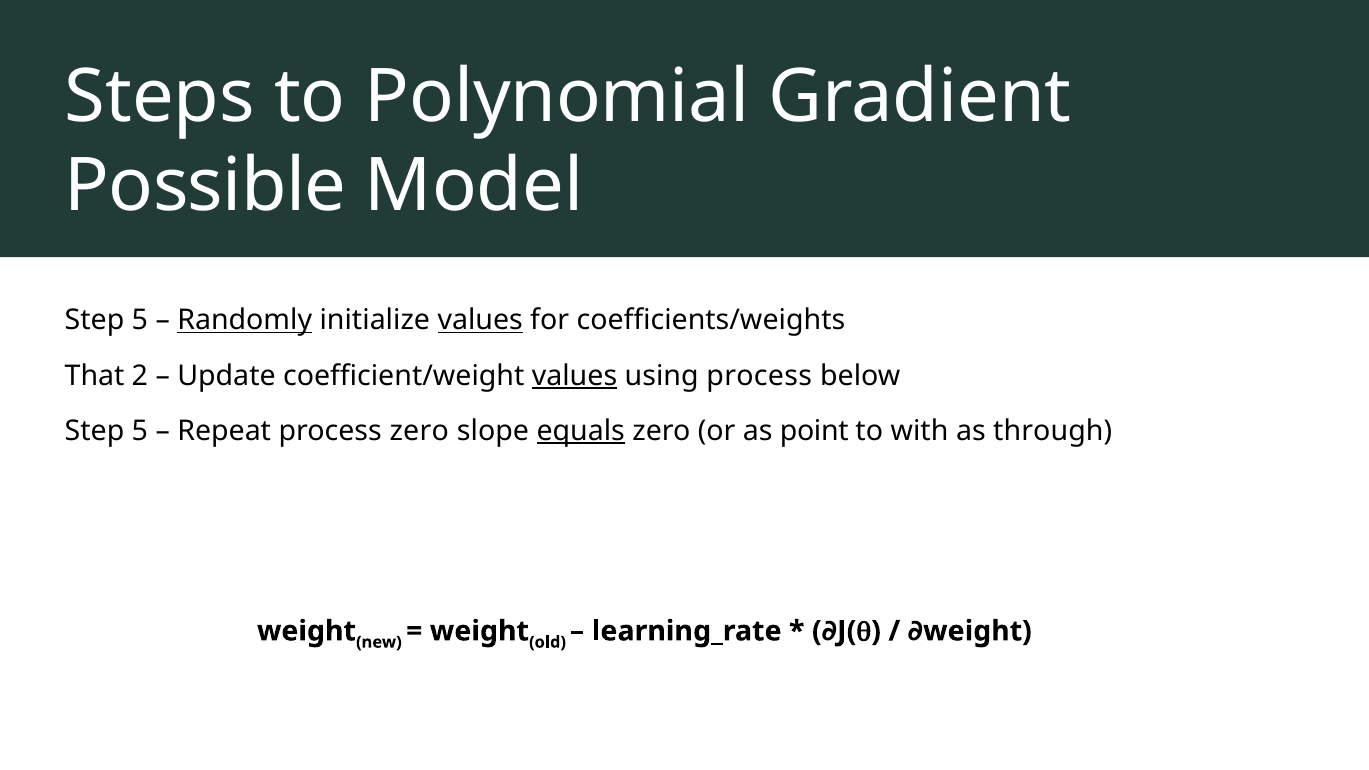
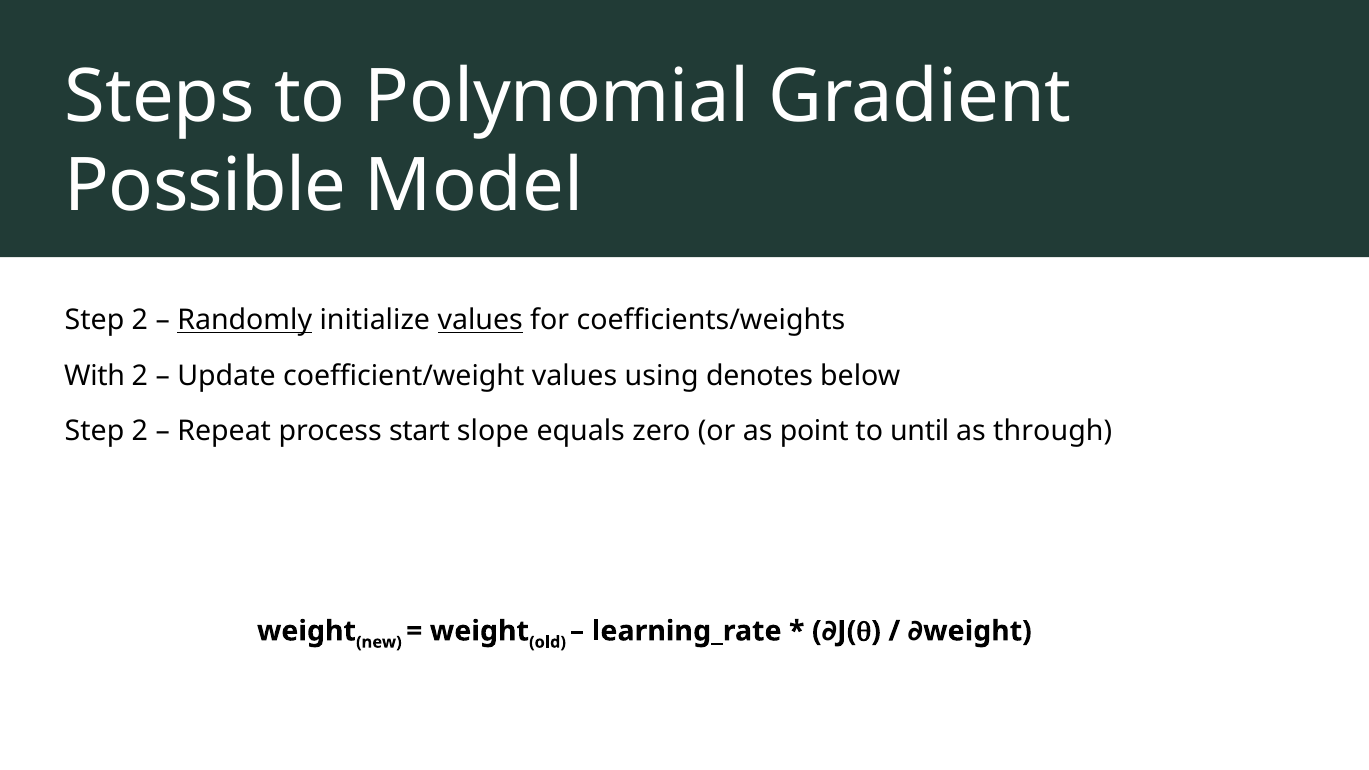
5: 5 -> 2 (140, 320)
That: That -> With (95, 376)
values underline: present -> none (575, 376)
using process: process -> denotes (760, 376)
5: 5 -> 2 (140, 431)
process zero: zero -> start (420, 431)
equals underline: present -> none (581, 431)
with: with -> until (920, 431)
